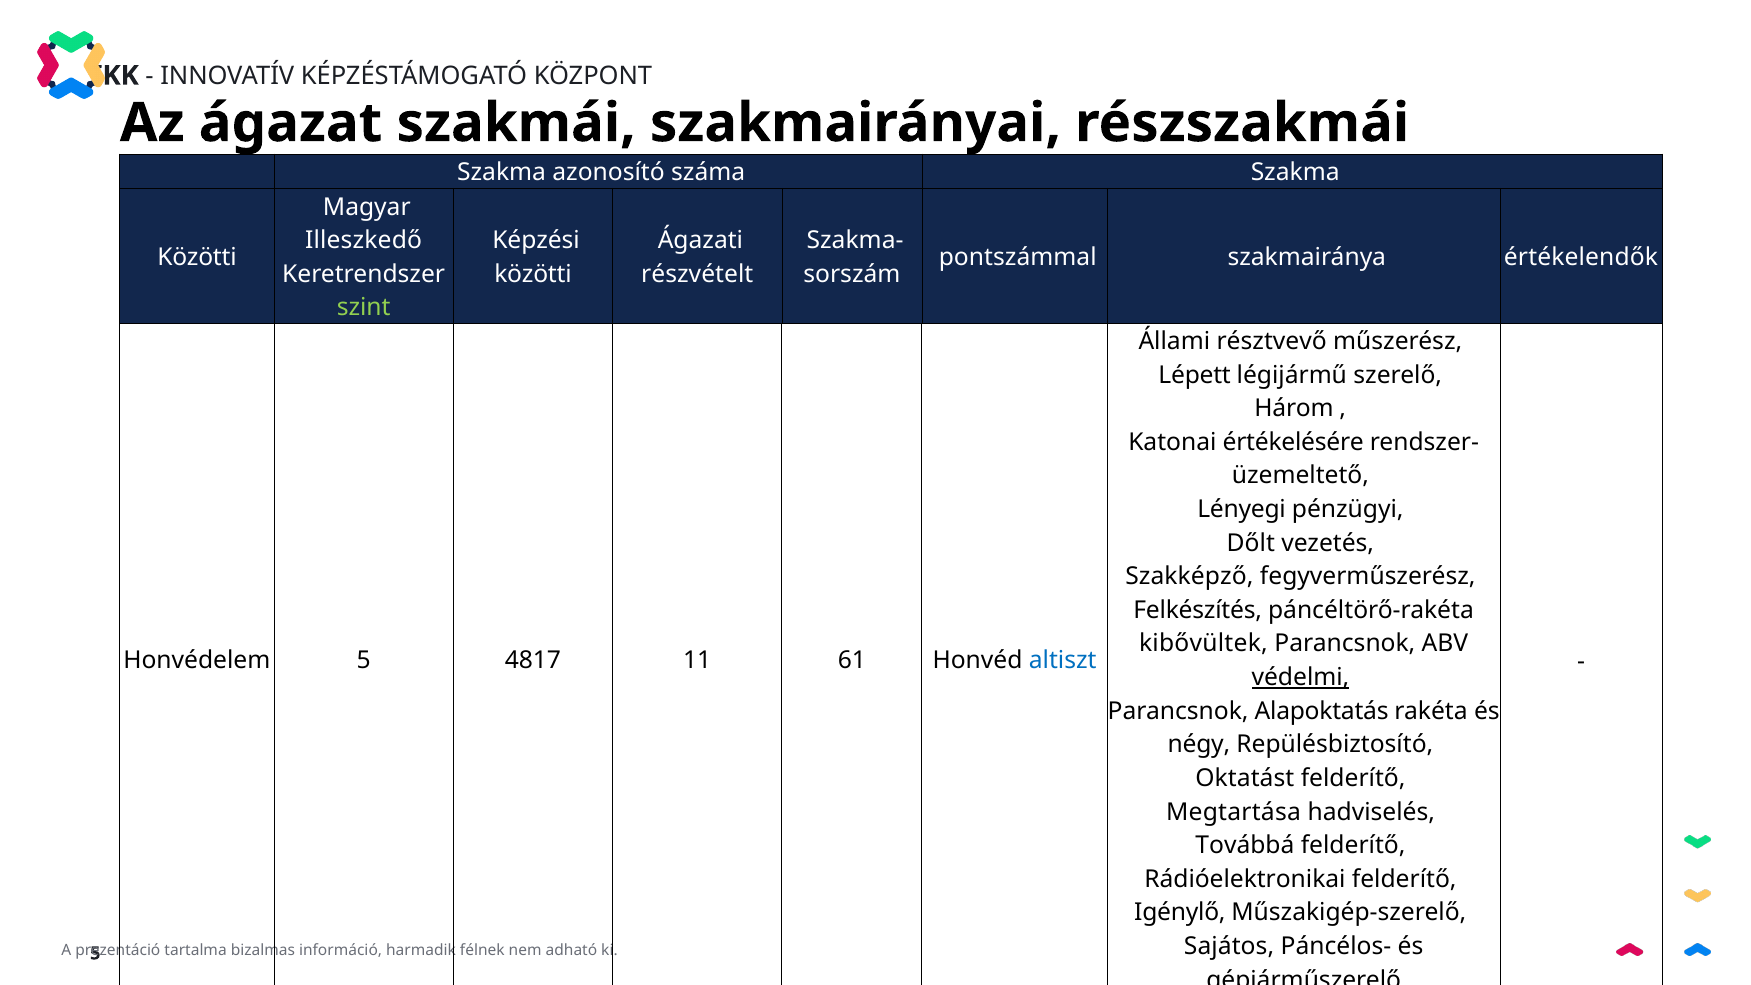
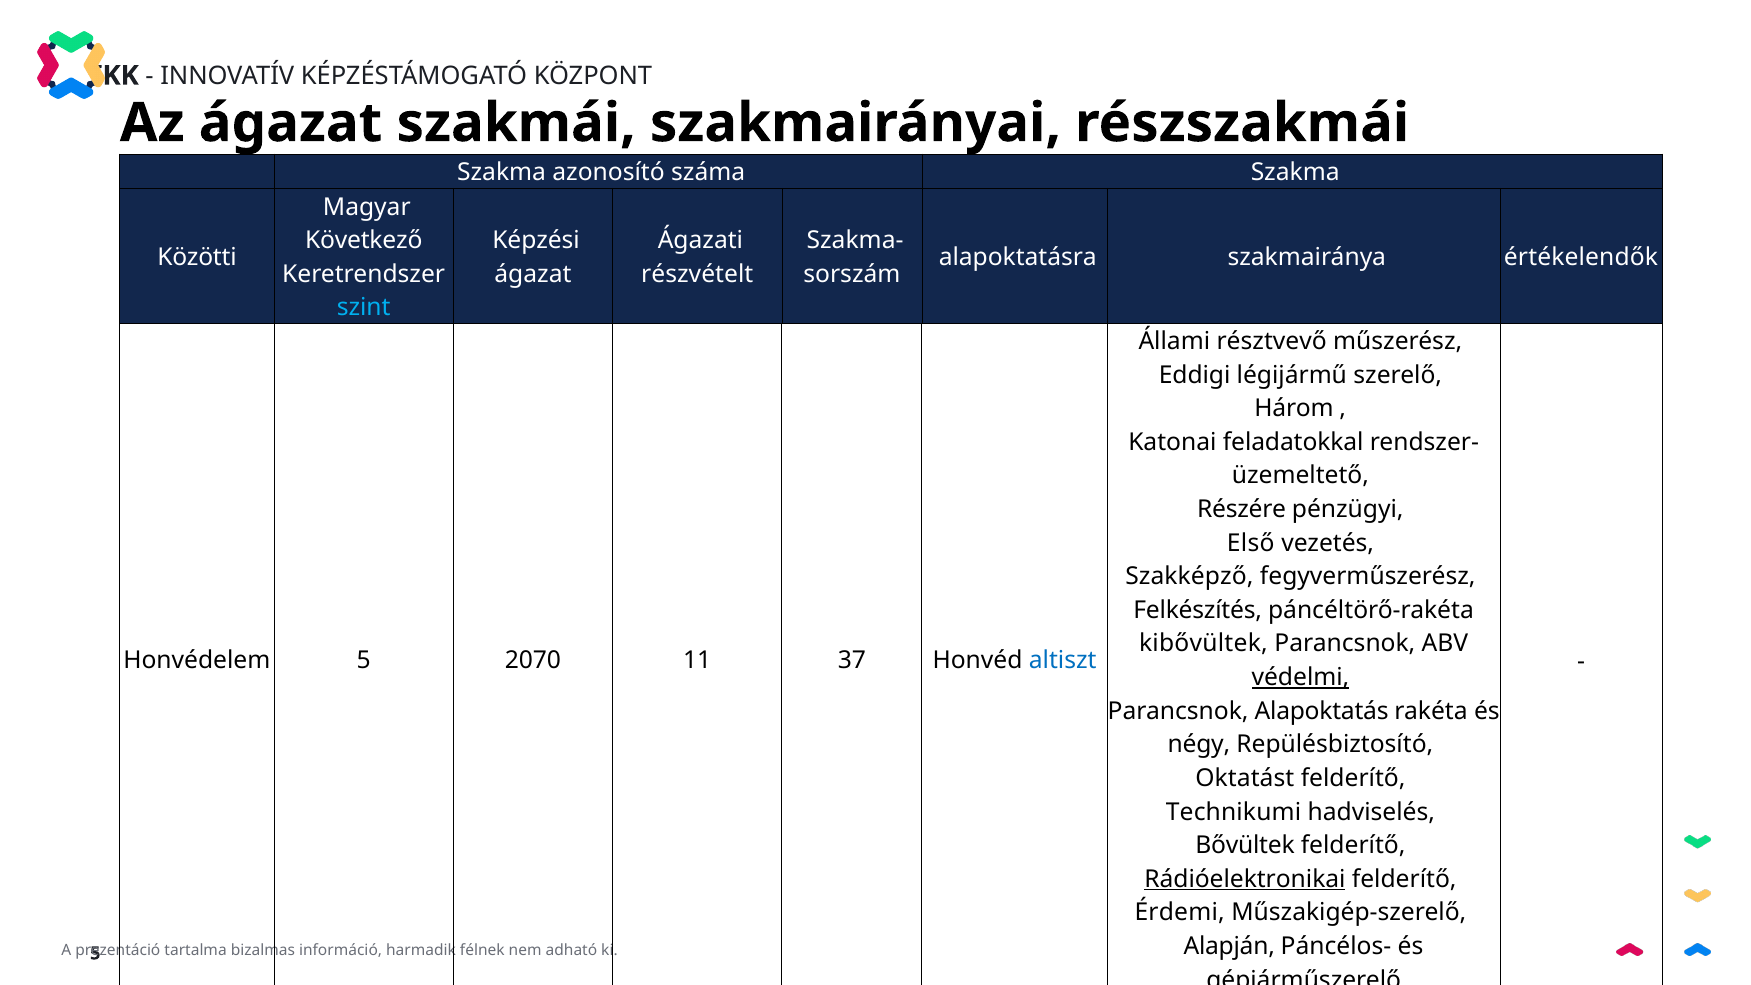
Illeszkedő: Illeszkedő -> Következő (364, 241)
pontszámmal: pontszámmal -> alapoktatásra (1018, 257)
közötti: közötti -> ágazat (533, 274)
szint colour: light green -> light blue (364, 308)
Lépett: Lépett -> Eddigi (1195, 375)
értékelésére: értékelésére -> feladatokkal (1293, 442)
Lényegi: Lényegi -> Részére (1242, 509)
Dőlt: Dőlt -> Első (1251, 543)
4817: 4817 -> 2070 (533, 661)
61: 61 -> 37 (852, 661)
Megtartása: Megtartása -> Technikumi (1234, 812)
Továbbá: Továbbá -> Bővültek (1245, 845)
Rádióelektronikai underline: none -> present (1245, 879)
Igénylő: Igénylő -> Érdemi (1180, 913)
Sajátos: Sajátos -> Alapján (1229, 946)
